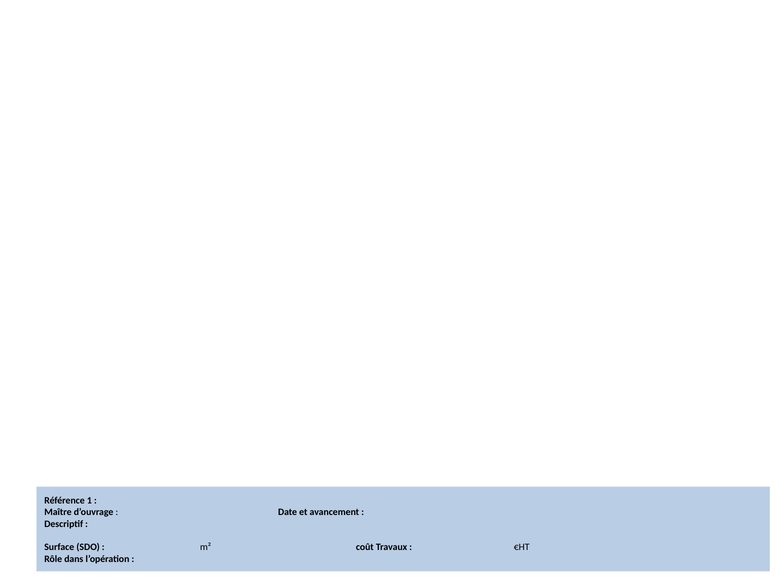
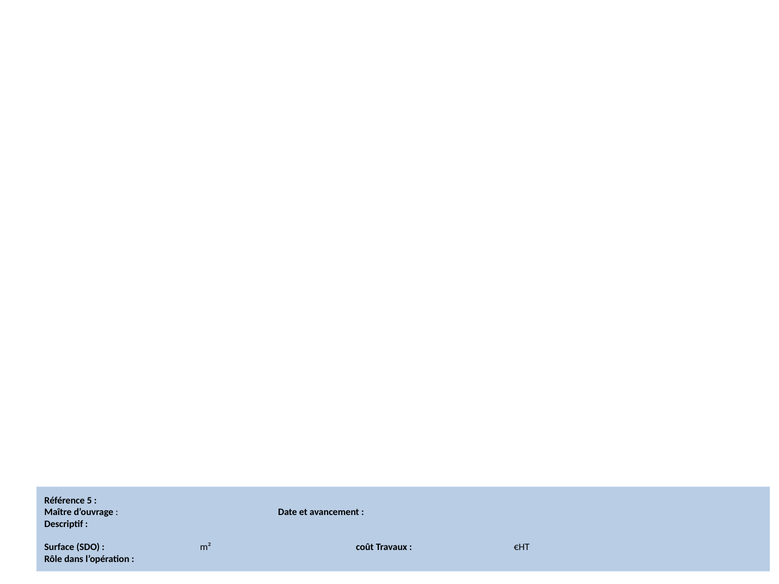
1: 1 -> 5 (89, 501)
